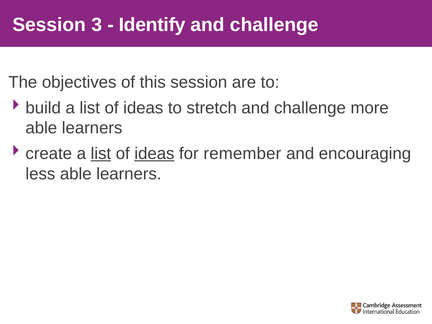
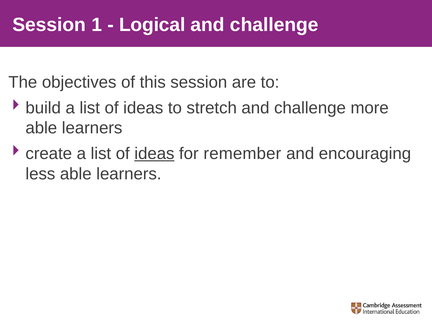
3: 3 -> 1 (97, 25)
Identify: Identify -> Logical (152, 25)
list underline: present -> none (101, 154)
